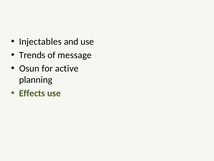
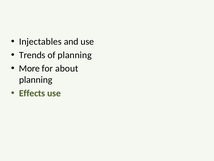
of message: message -> planning (75, 55)
Osun: Osun -> More (29, 68)
active: active -> about (67, 68)
